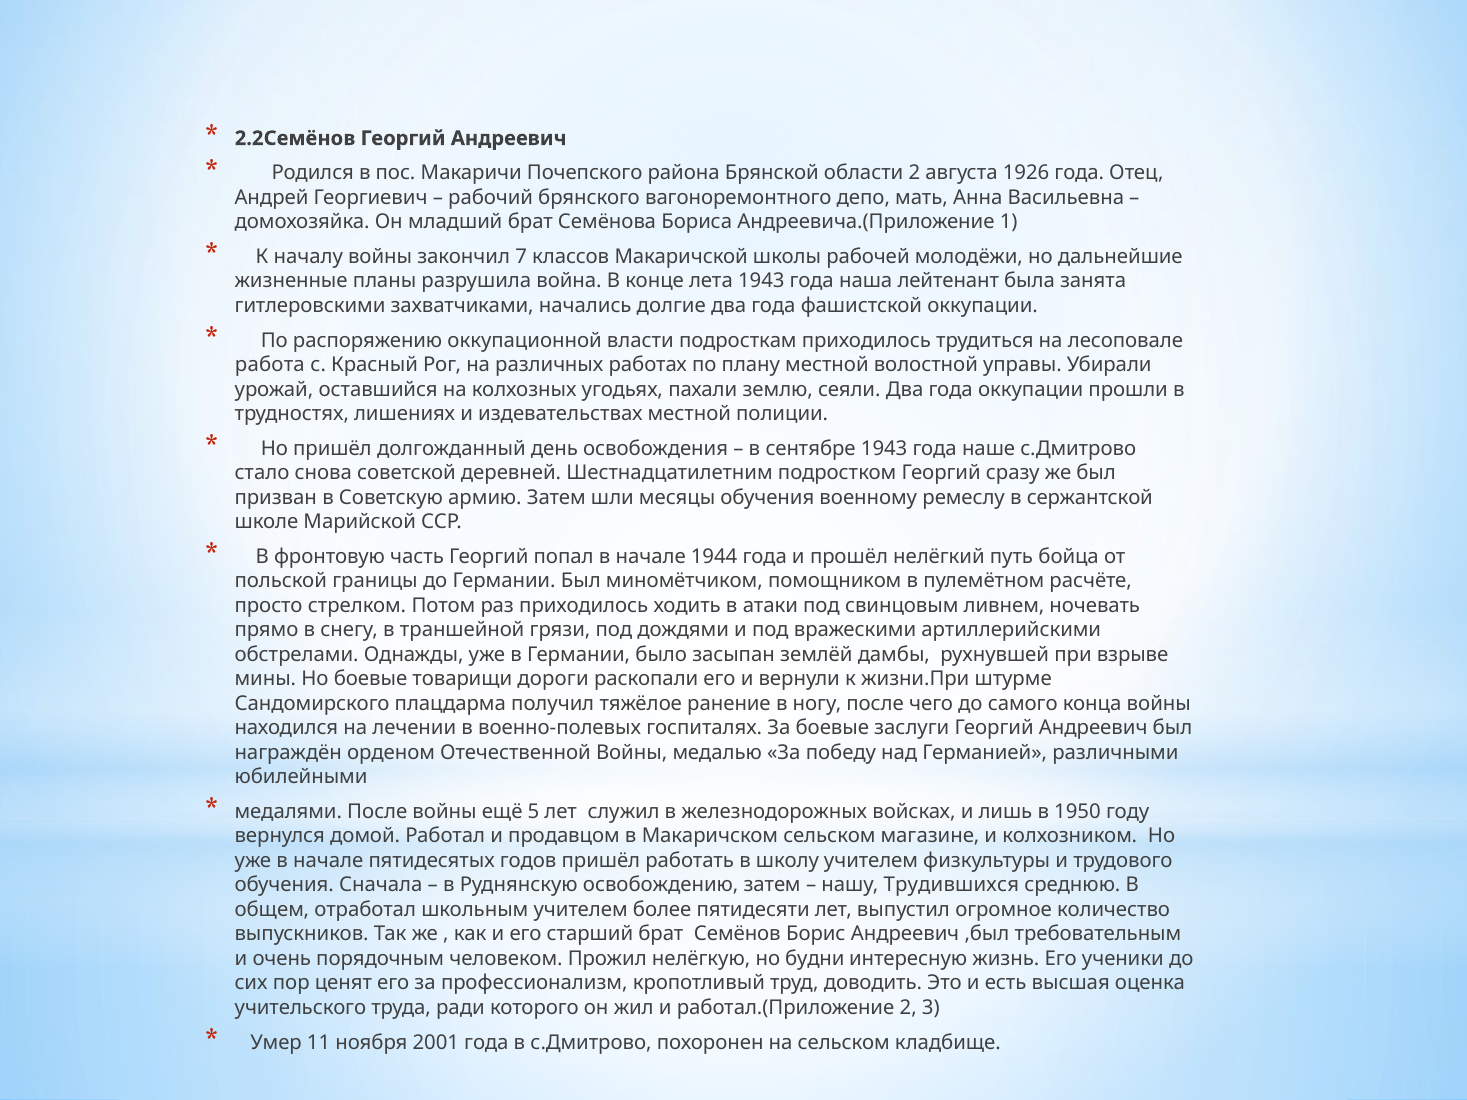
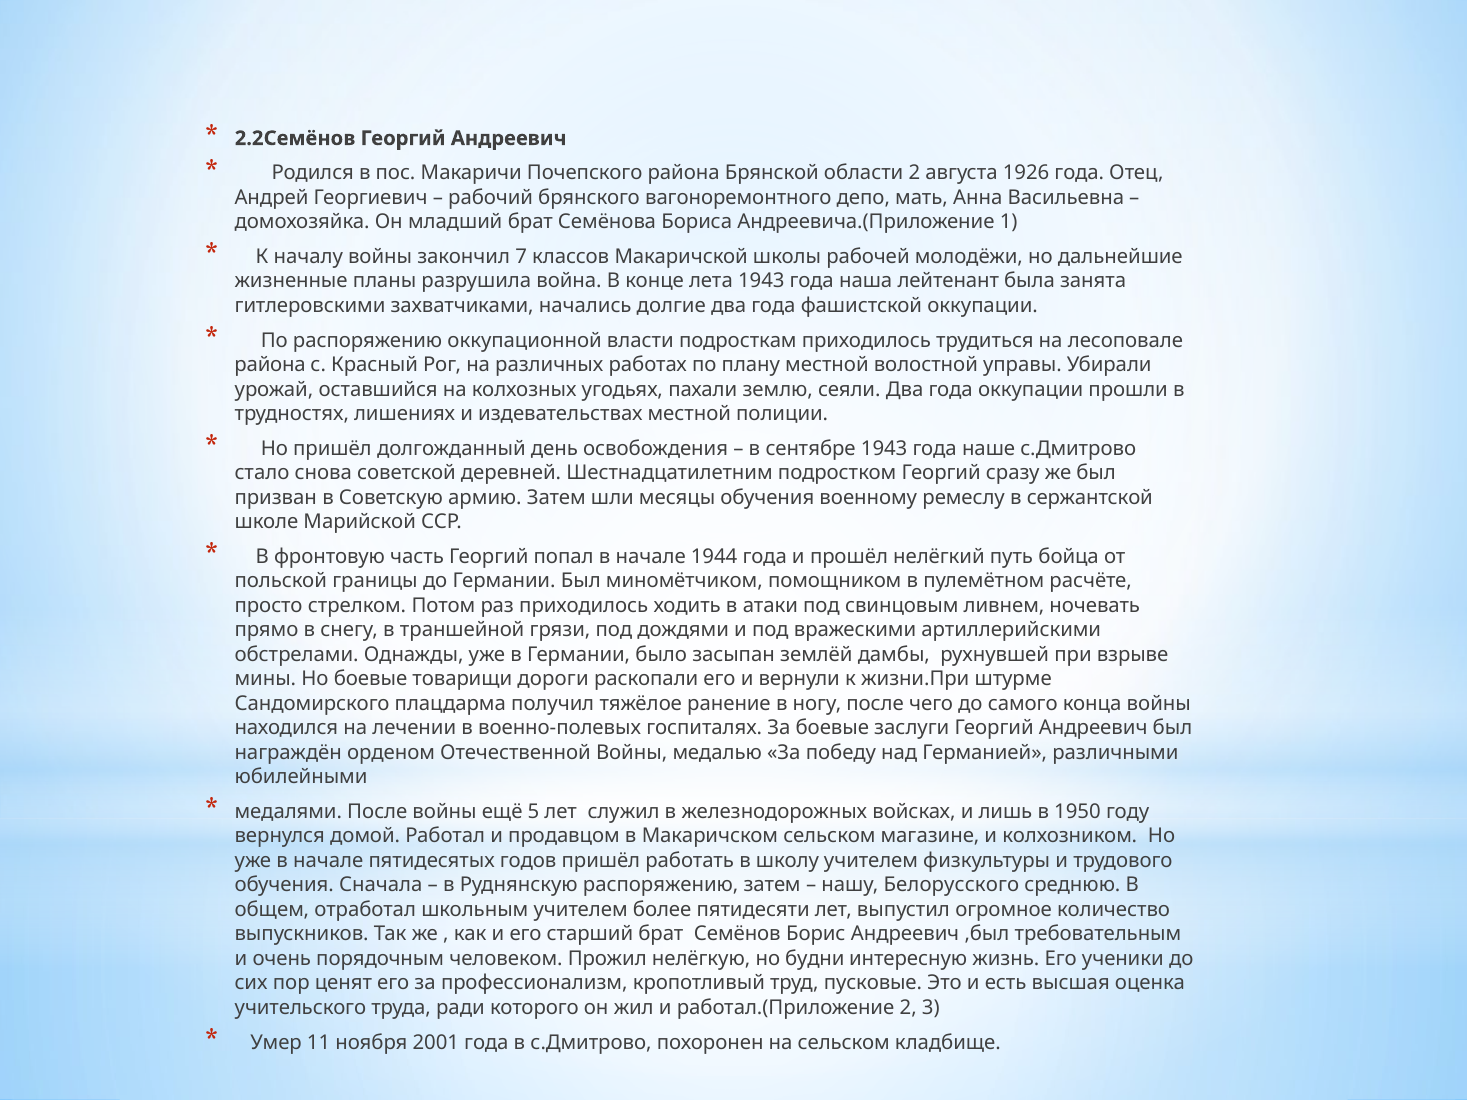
работа: работа -> района (270, 365)
Руднянскую освобождению: освобождению -> распоряжению (661, 885)
Трудившихся: Трудившихся -> Белорусского (951, 885)
доводить: доводить -> пусковые (873, 983)
